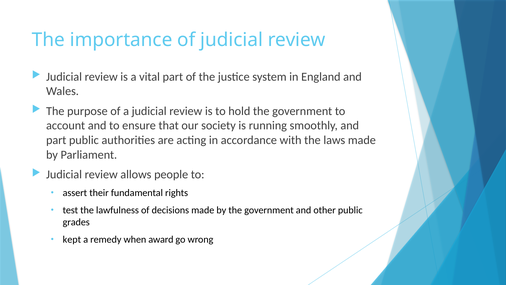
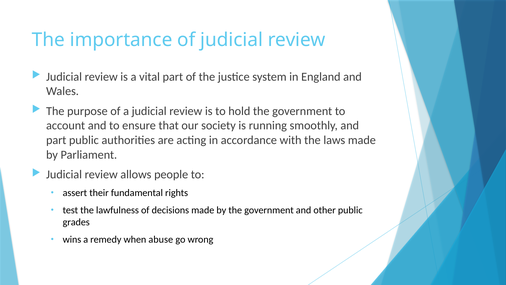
kept: kept -> wins (72, 239)
award: award -> abuse (161, 239)
